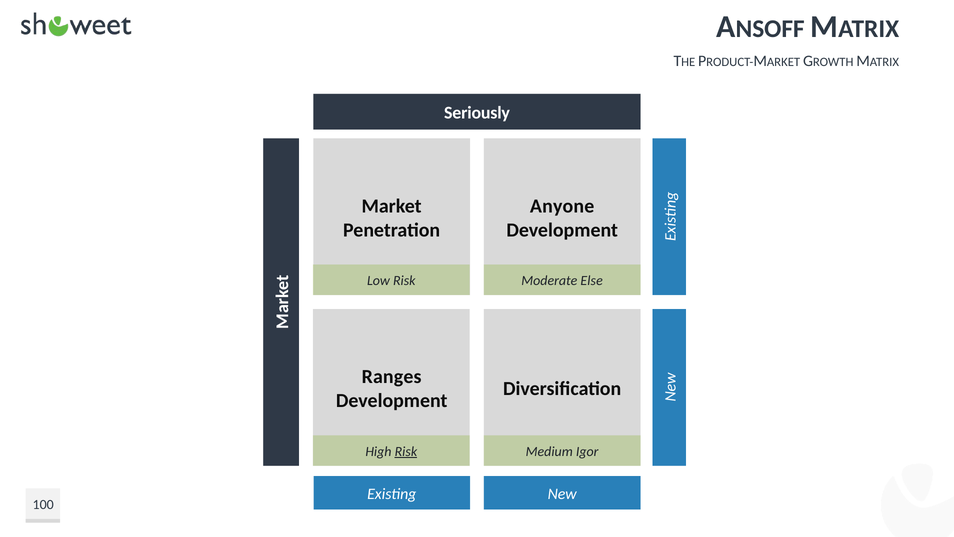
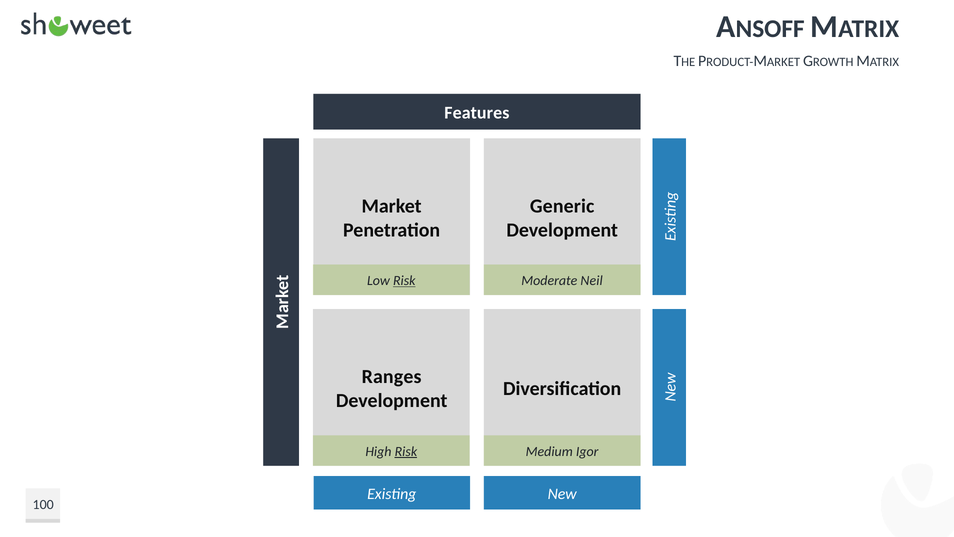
Seriously: Seriously -> Features (477, 113)
Anyone: Anyone -> Generic (562, 206)
Risk underline: none -> present (404, 281)
Else: Else -> Neil (592, 281)
